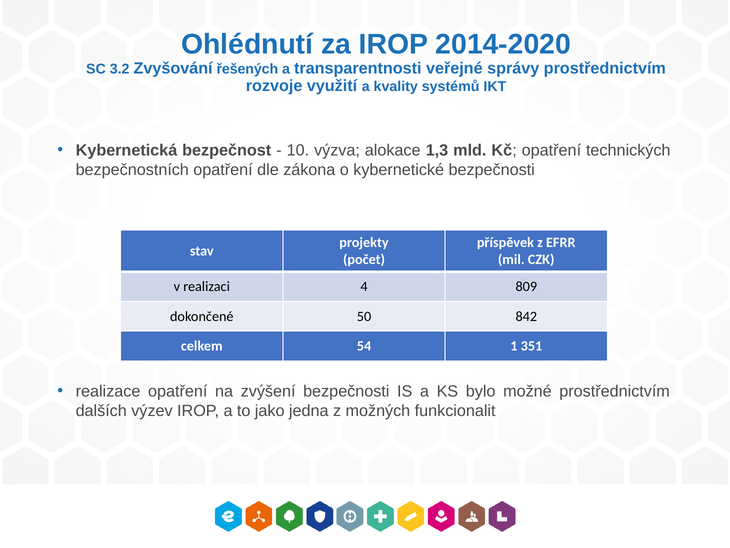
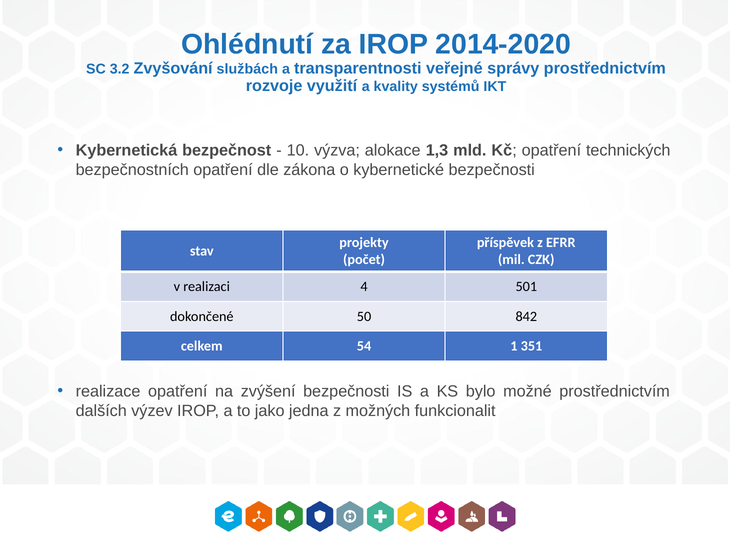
řešených: řešených -> službách (247, 69)
809: 809 -> 501 (526, 287)
